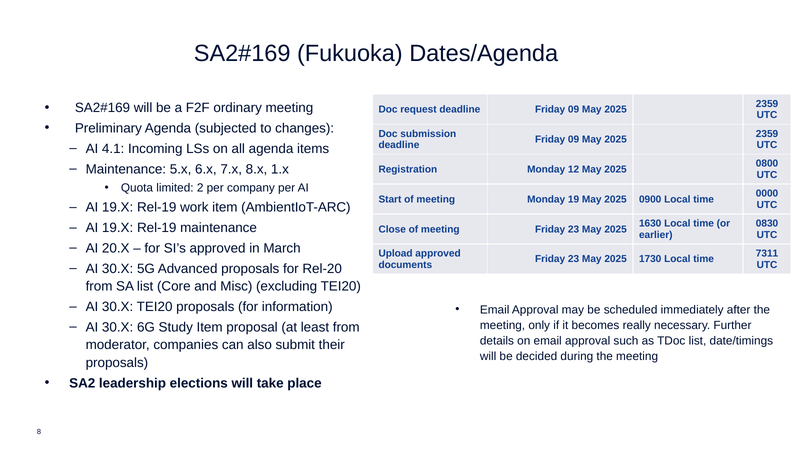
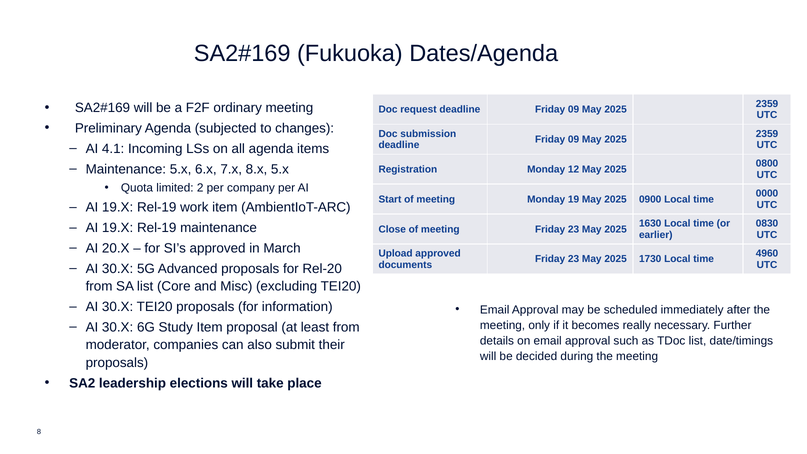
8.x 1.x: 1.x -> 5.x (280, 169)
7311: 7311 -> 4960 (767, 253)
